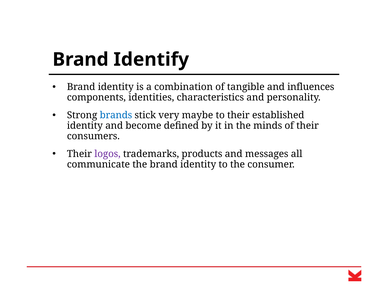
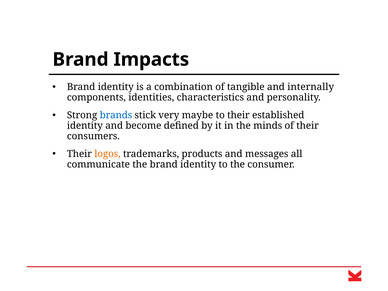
Identify: Identify -> Impacts (151, 59)
influences: influences -> internally (311, 87)
logos colour: purple -> orange (107, 154)
